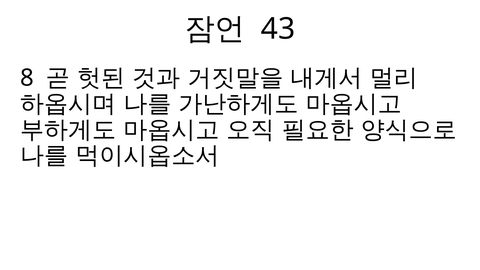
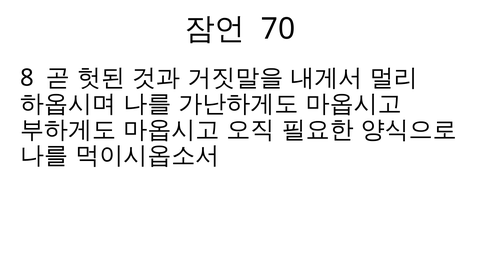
43: 43 -> 70 (278, 29)
